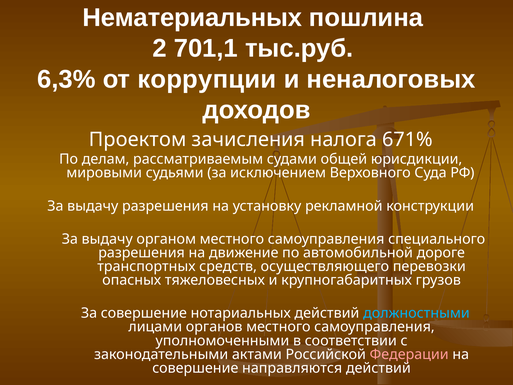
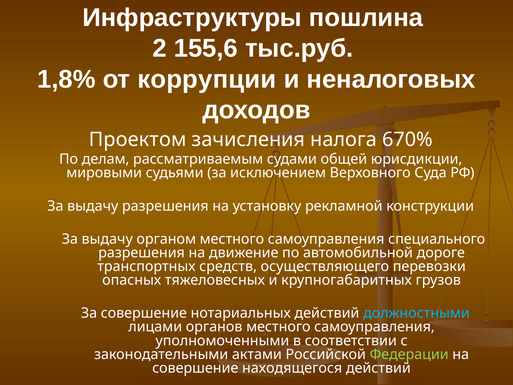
Нематериальных: Нематериальных -> Инфраструктуры (192, 18)
701,1: 701,1 -> 155,6 (206, 48)
6,3%: 6,3% -> 1,8% (66, 79)
671%: 671% -> 670% (407, 140)
Федерации colour: pink -> light green (409, 354)
направляются: направляются -> находящегося (292, 368)
